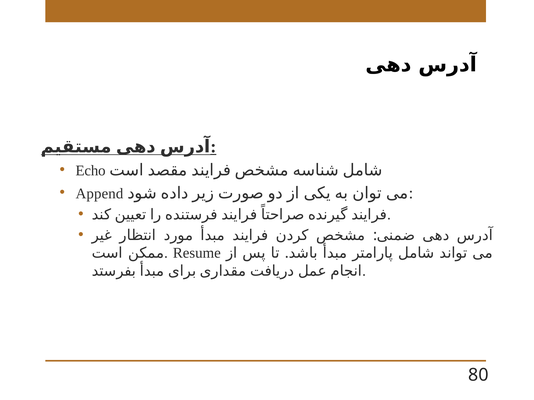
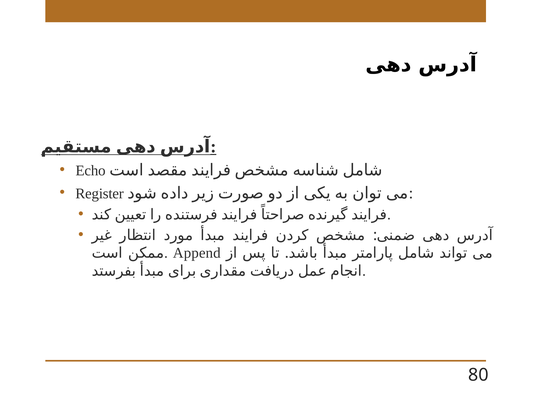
Append: Append -> Register (100, 194)
Resume: Resume -> Append (197, 253)
